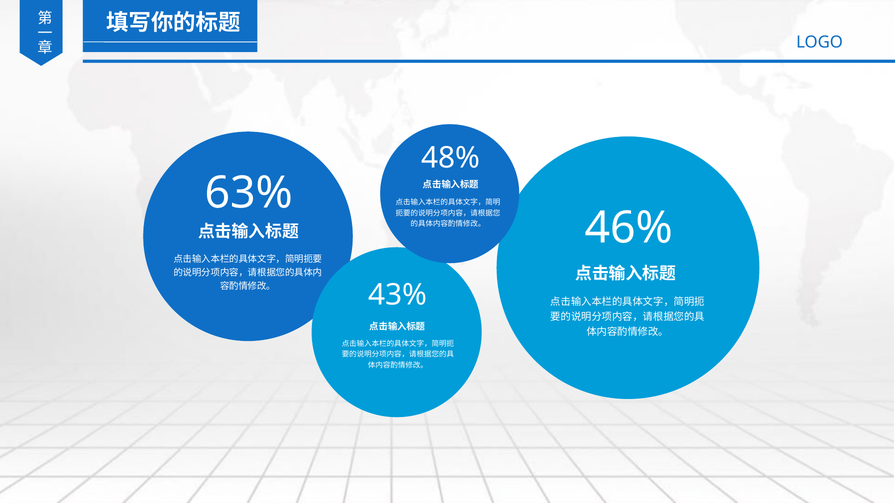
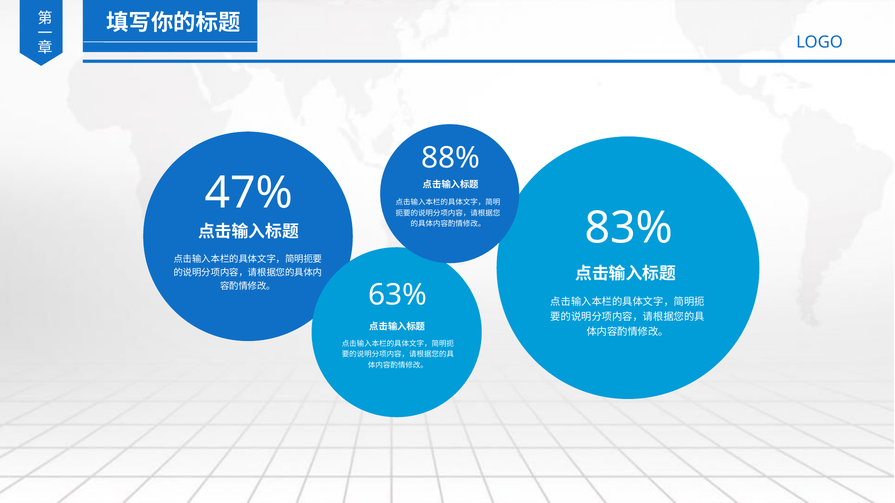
48%: 48% -> 88% (451, 158)
63%: 63% -> 47% (249, 193)
46%: 46% -> 83% (629, 228)
43%: 43% -> 63% (398, 295)
